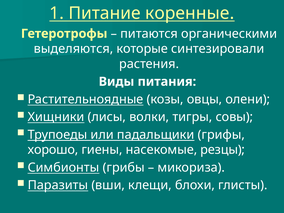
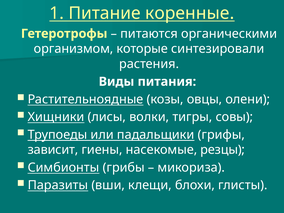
выделяются: выделяются -> организмом (74, 49)
хорошо: хорошо -> зависит (53, 150)
